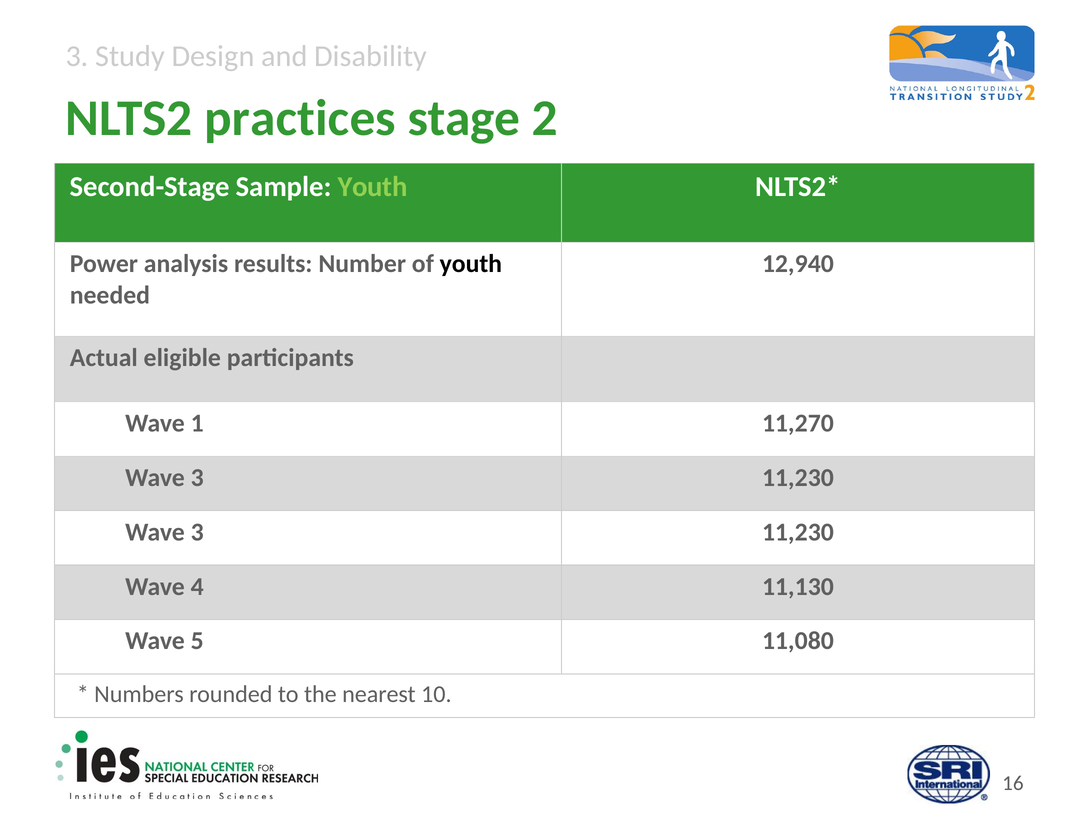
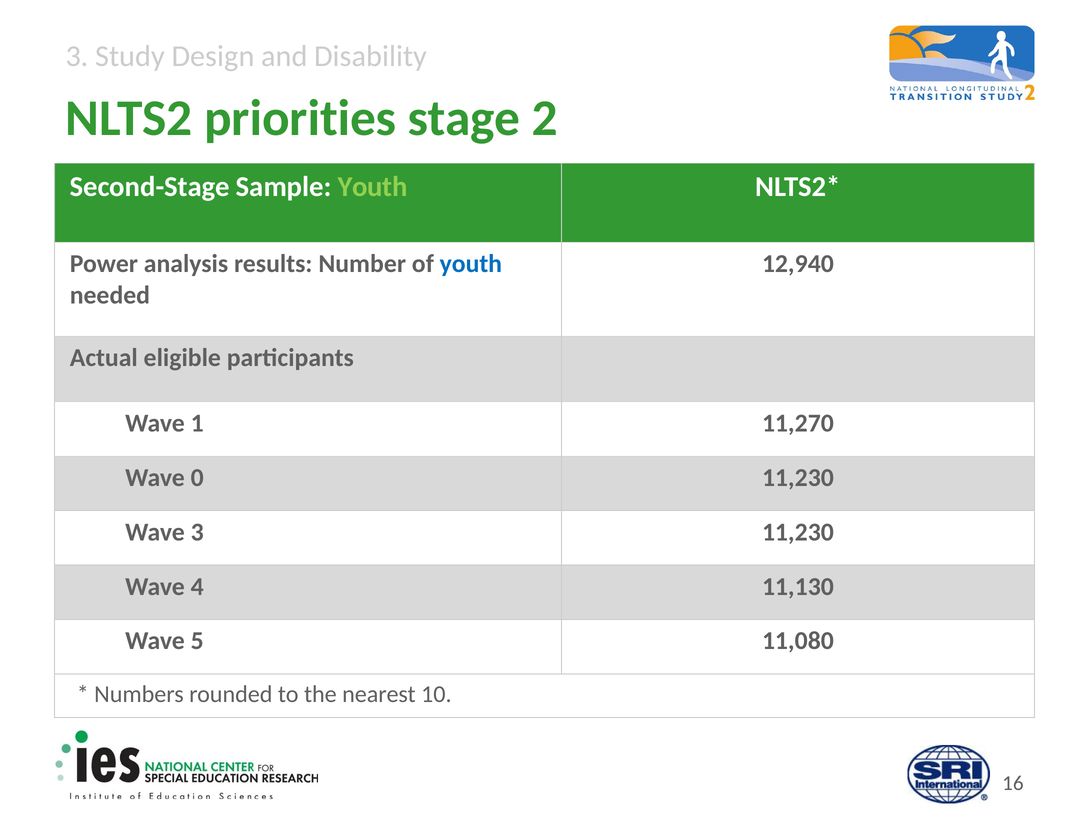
practices: practices -> priorities (300, 118)
youth colour: black -> blue (471, 264)
3: 3 -> 0 (197, 477)
